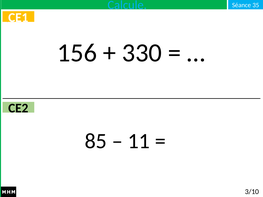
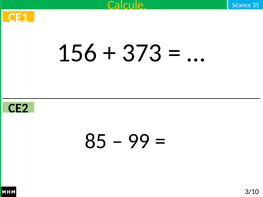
Calcule colour: light blue -> yellow (127, 5)
330: 330 -> 373 (142, 53)
11: 11 -> 99 (139, 141)
